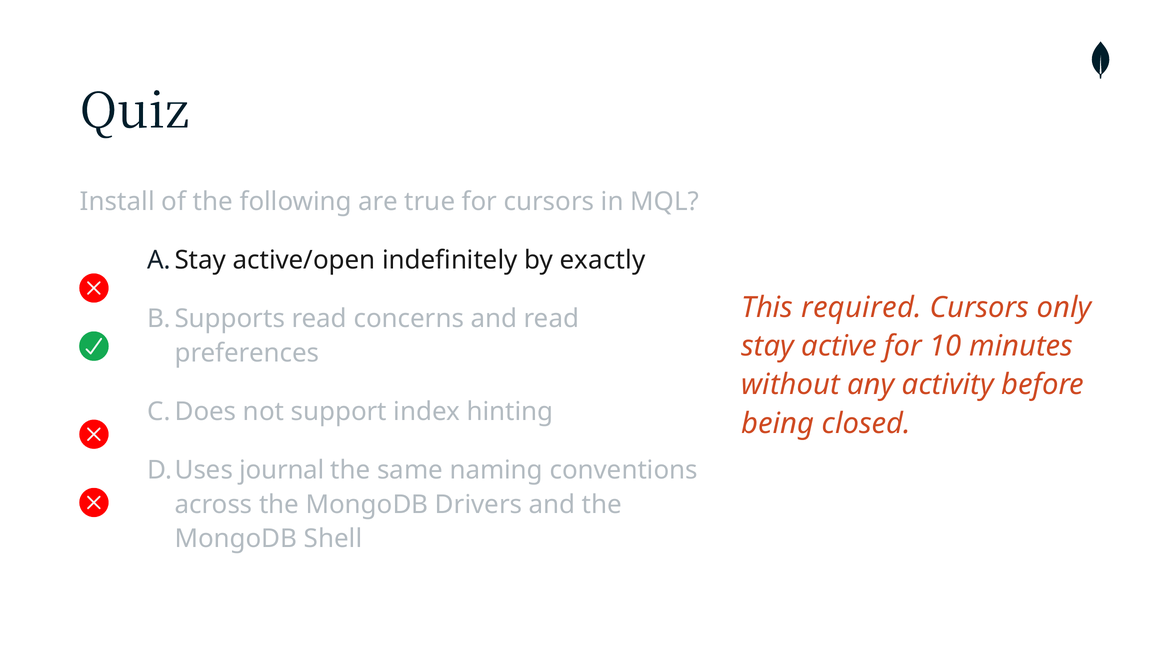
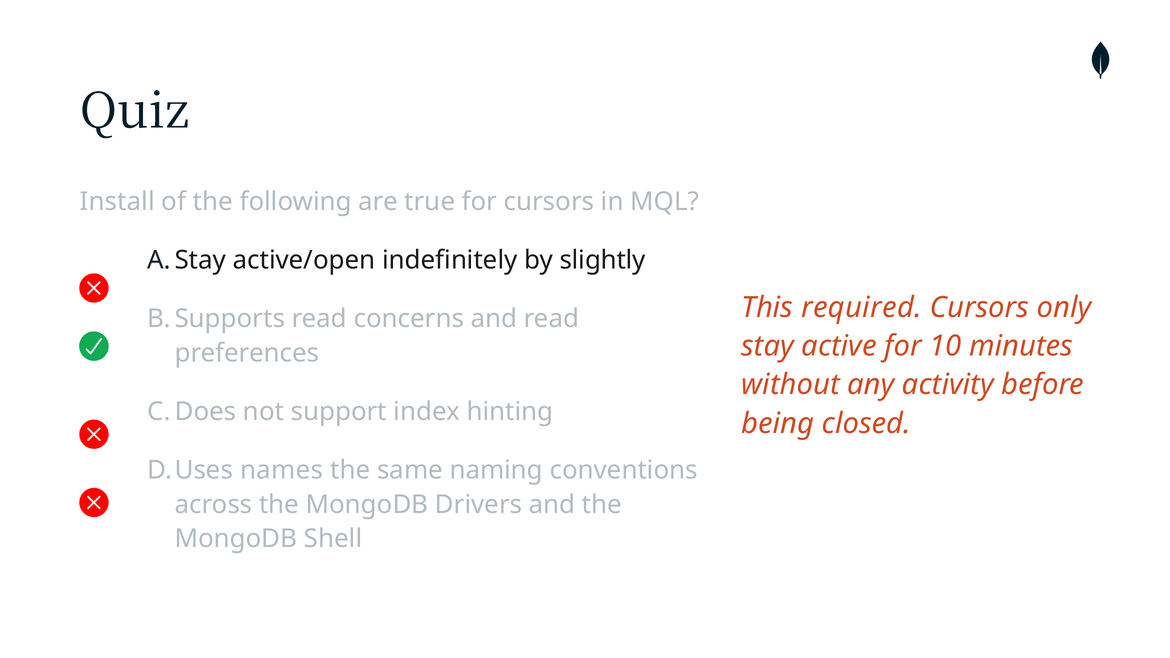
exactly: exactly -> slightly (603, 260)
journal: journal -> names (282, 470)
